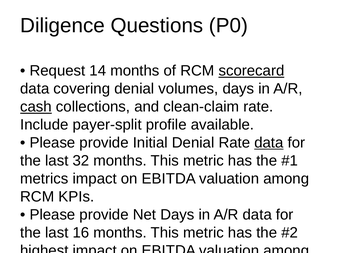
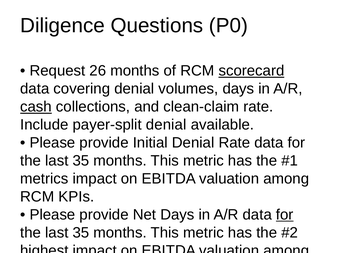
14: 14 -> 26 (98, 71)
payer-split profile: profile -> denial (166, 125)
data underline: present -> none (269, 143)
32: 32 -> 35 (81, 161)
for underline: none -> present (285, 214)
16: 16 -> 35 (81, 232)
